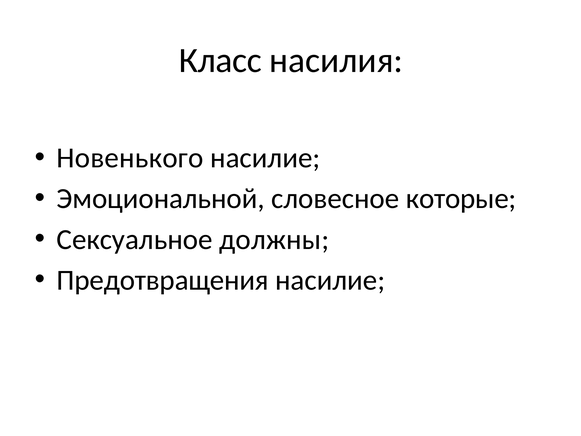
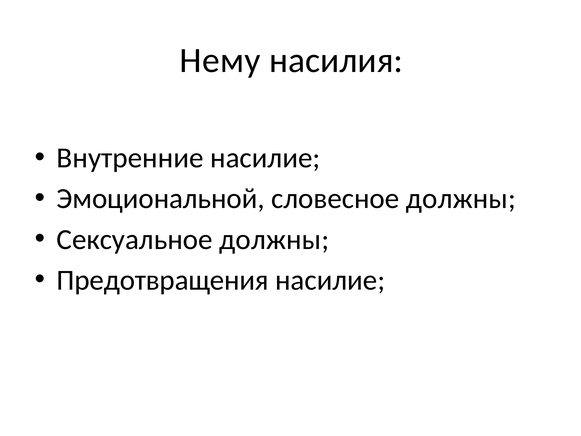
Класс: Класс -> Нему (220, 61)
Новенького: Новенького -> Внутренние (130, 158)
словесное которые: которые -> должны (461, 199)
